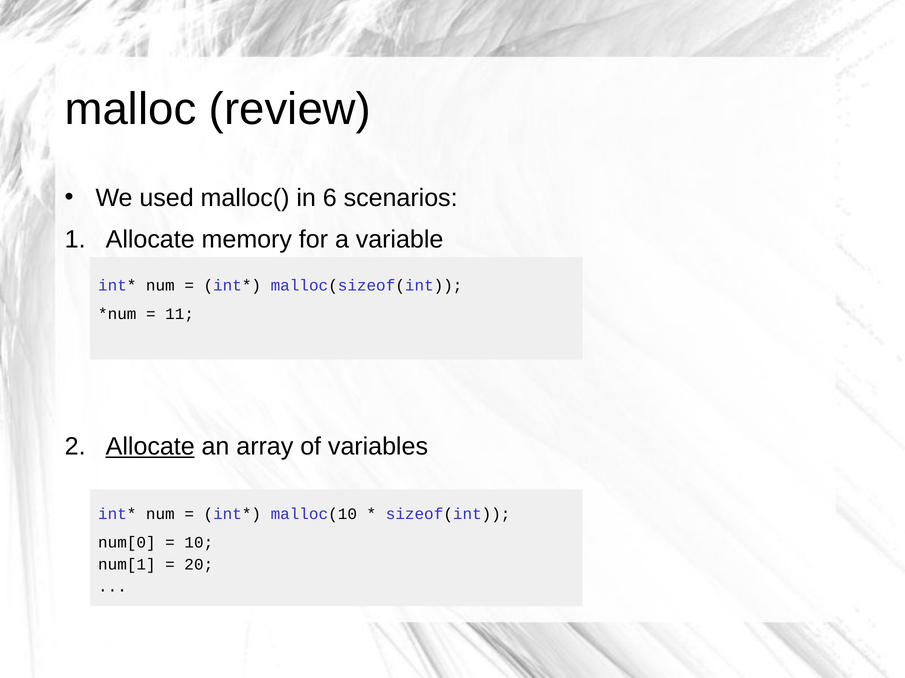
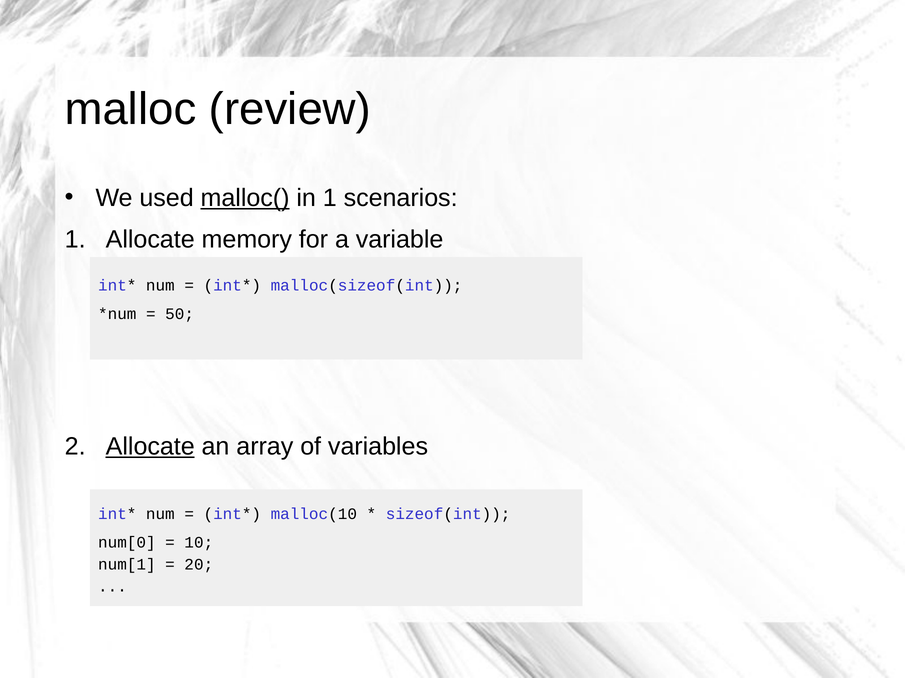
malloc( underline: none -> present (245, 198)
in 6: 6 -> 1 (330, 198)
11: 11 -> 50 (180, 315)
